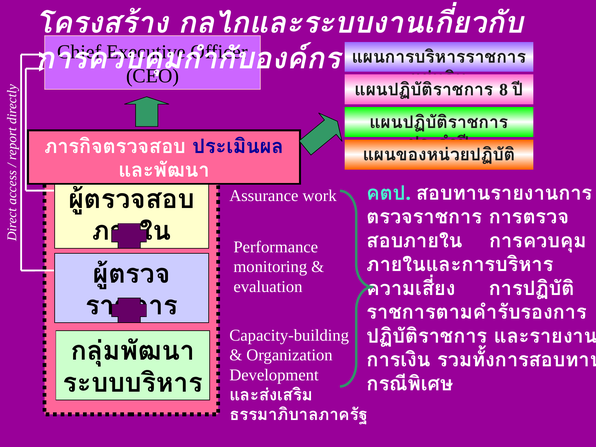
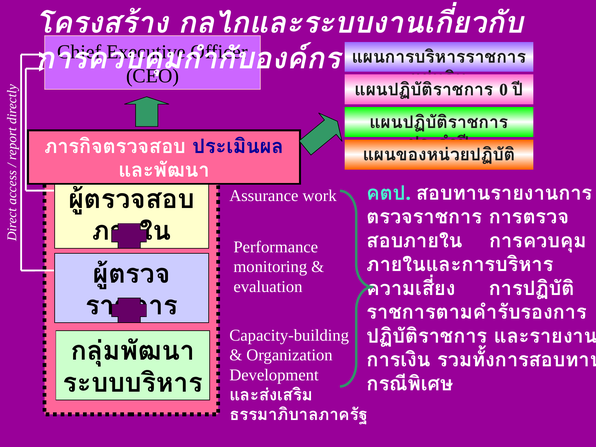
8: 8 -> 0 (504, 90)
